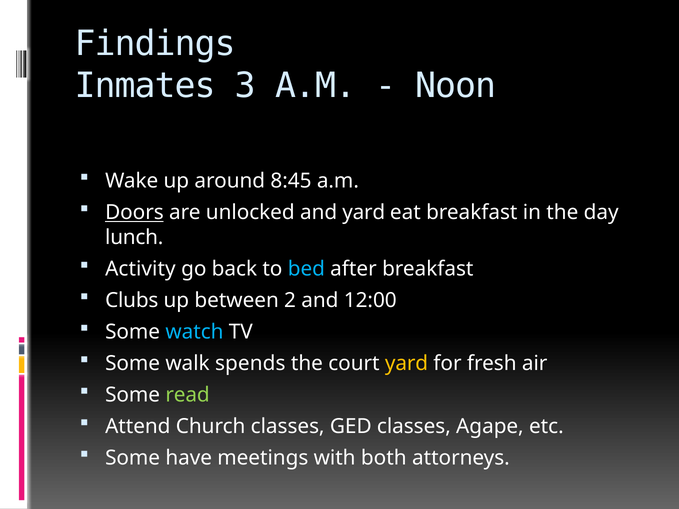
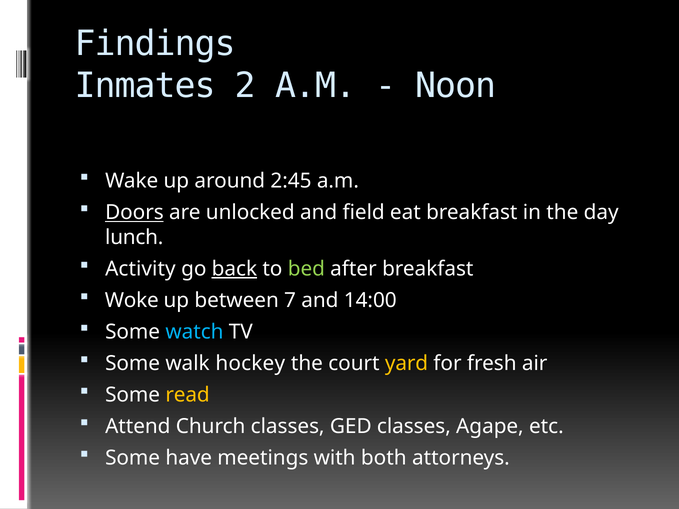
3: 3 -> 2 (245, 86)
8:45: 8:45 -> 2:45 (291, 181)
and yard: yard -> field (364, 213)
back underline: none -> present (234, 269)
bed colour: light blue -> light green (306, 269)
Clubs: Clubs -> Woke (132, 301)
2: 2 -> 7 (290, 301)
12:00: 12:00 -> 14:00 (370, 301)
spends: spends -> hockey (250, 364)
read colour: light green -> yellow (188, 395)
